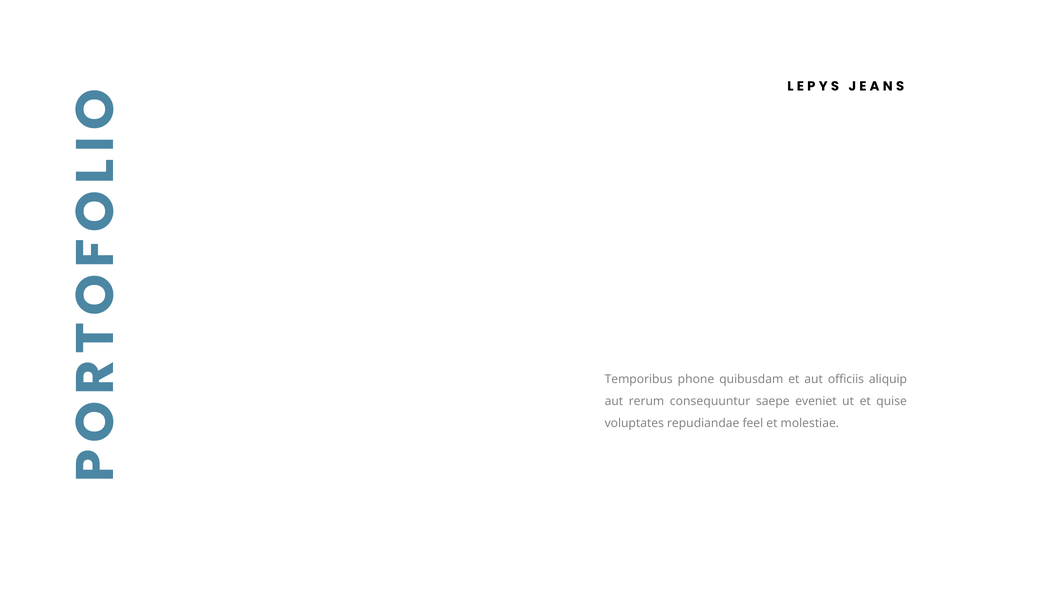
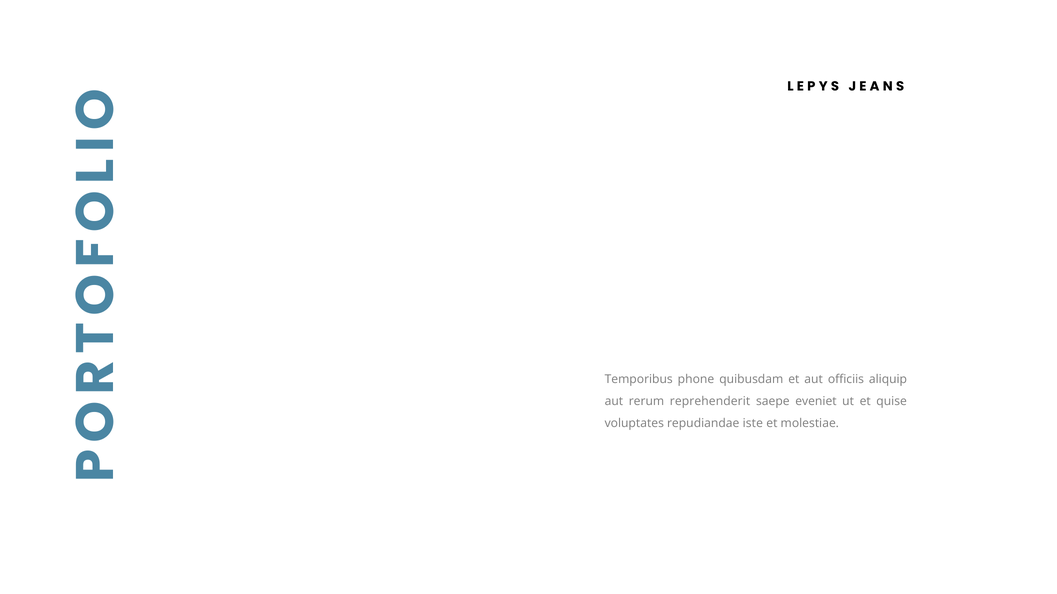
consequuntur: consequuntur -> reprehenderit (710, 402)
feel: feel -> iste (753, 423)
